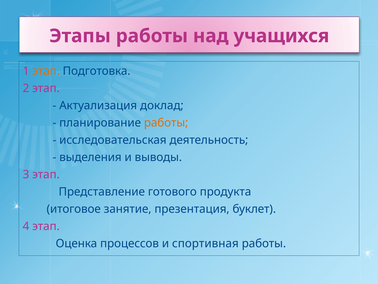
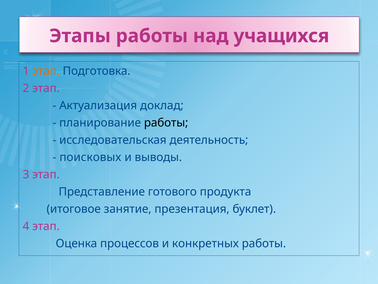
работы colour: orange -> black (166, 123)
выделения: выделения -> поисковых (90, 157)
спортивная: спортивная -> конкретных (205, 243)
